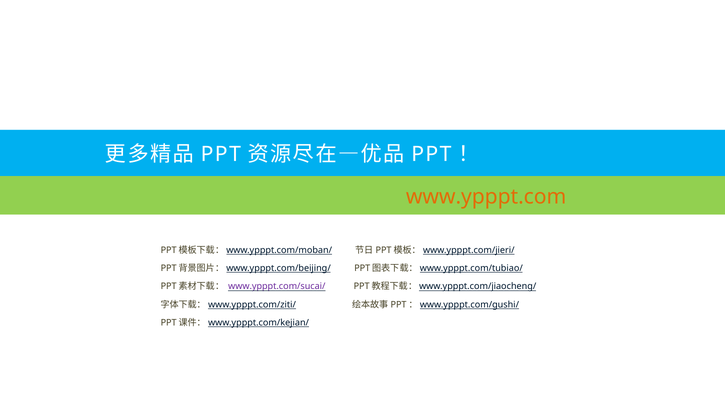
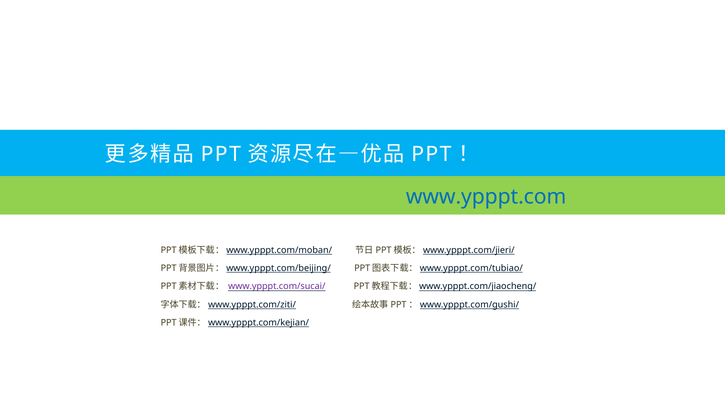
www.ypppt.com colour: orange -> blue (486, 196)
